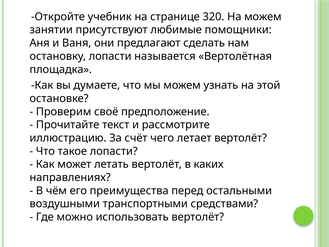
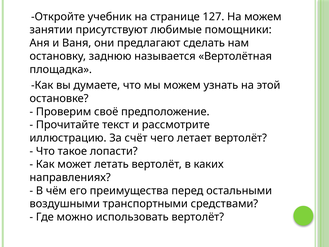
320: 320 -> 127 (213, 17)
остановку лопасти: лопасти -> заднюю (110, 56)
